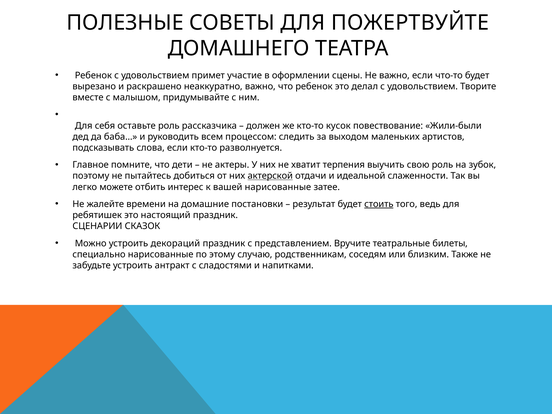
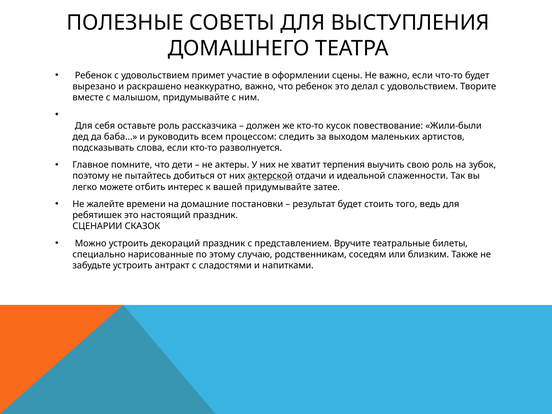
ПОЖЕРТВУЙТЕ: ПОЖЕРТВУЙТЕ -> ВЫСТУПЛЕНИЯ (410, 23)
вашей нарисованные: нарисованные -> придумывайте (278, 187)
стоить underline: present -> none (379, 204)
